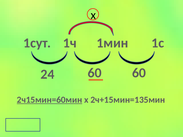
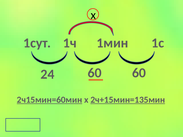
2ч+15мин=135мин underline: none -> present (128, 100)
